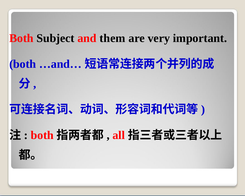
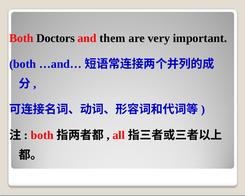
Subject: Subject -> Doctors (56, 38)
